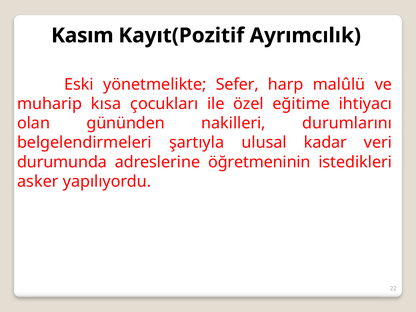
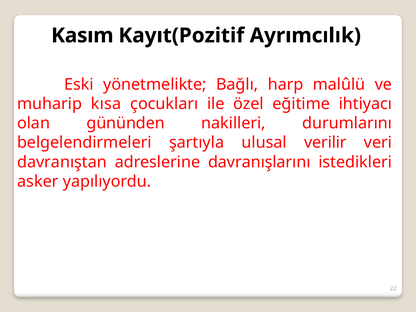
Sefer: Sefer -> Bağlı (237, 84)
kadar: kadar -> verilir (325, 143)
durumunda: durumunda -> davranıştan (62, 162)
öğretmeninin: öğretmeninin -> davranışlarını (259, 162)
